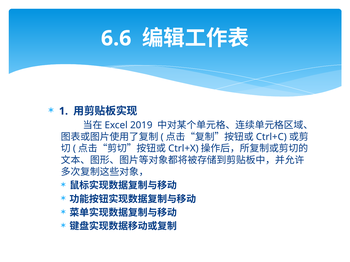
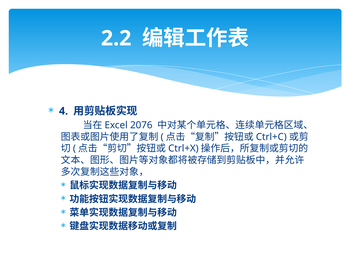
6.6: 6.6 -> 2.2 (116, 38)
1: 1 -> 4 (63, 111)
2019: 2019 -> 2076 (141, 125)
